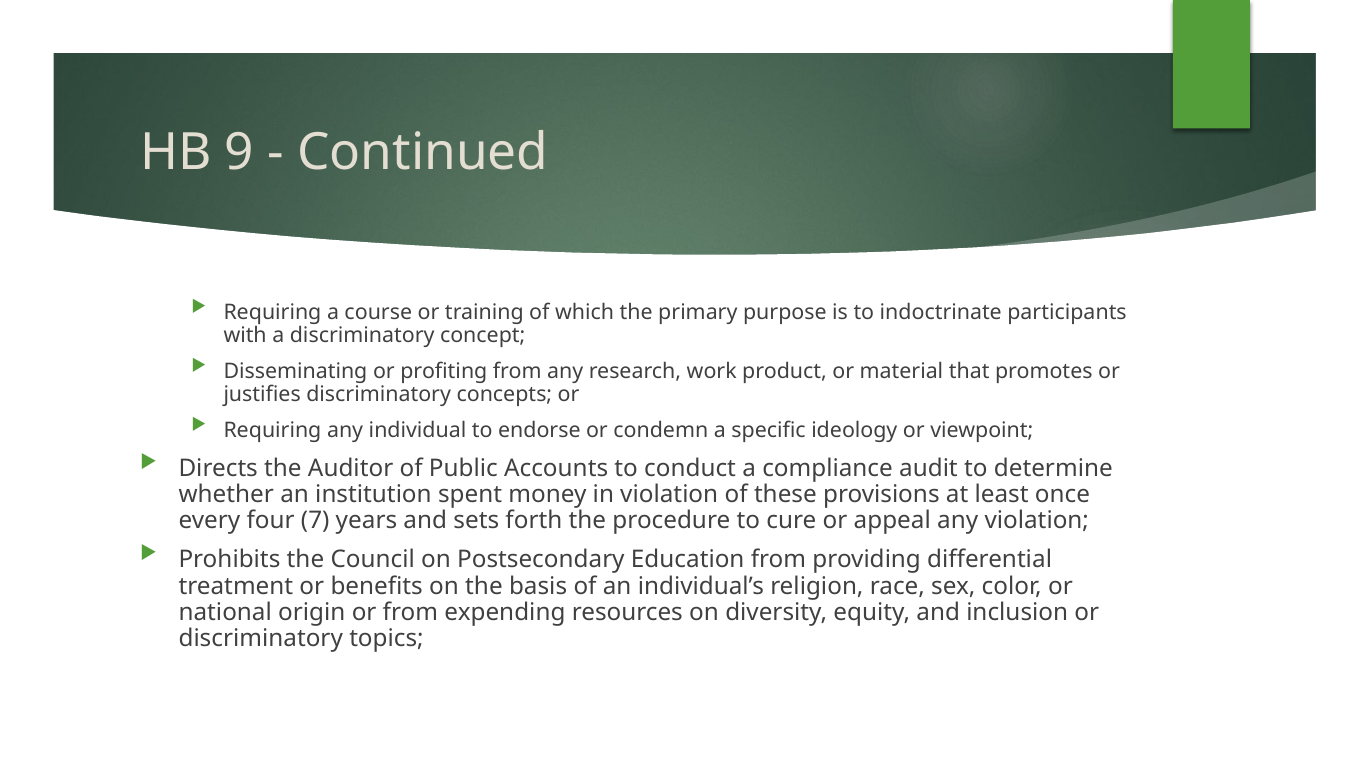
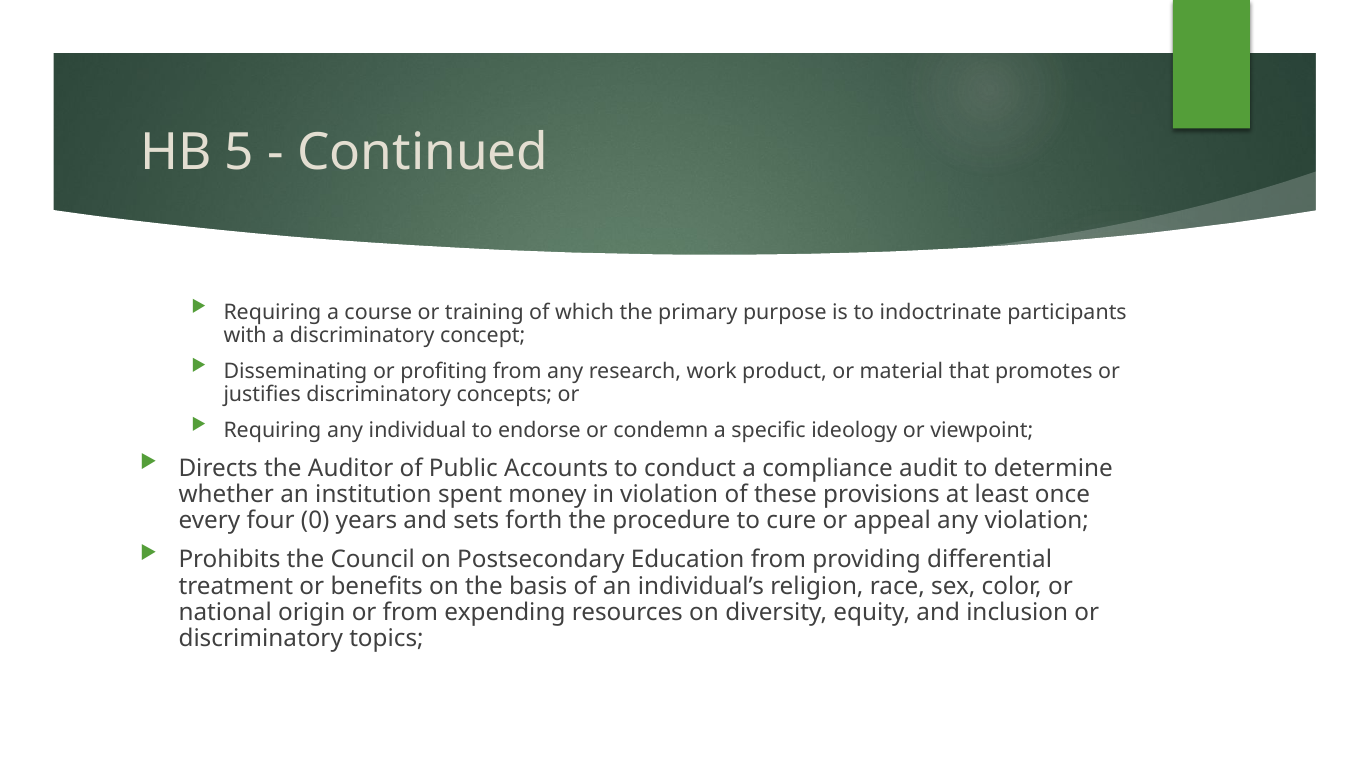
9: 9 -> 5 (240, 153)
7: 7 -> 0 (315, 521)
